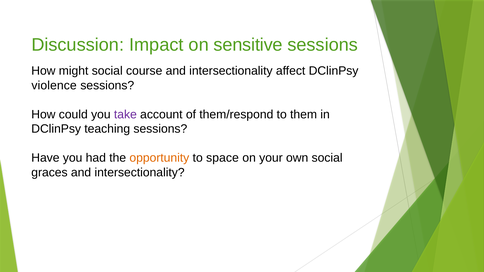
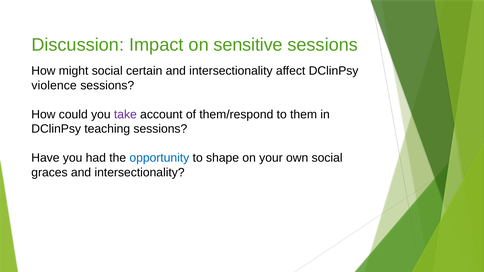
course: course -> certain (144, 71)
opportunity colour: orange -> blue (159, 158)
space: space -> shape (223, 158)
